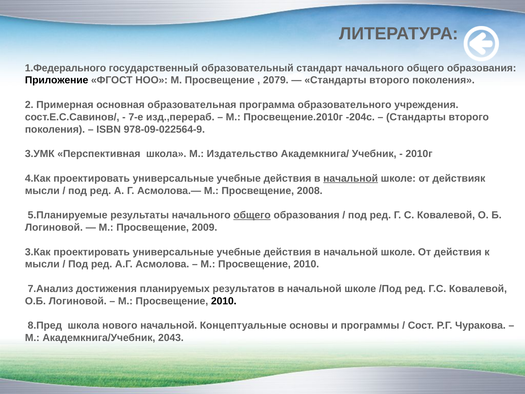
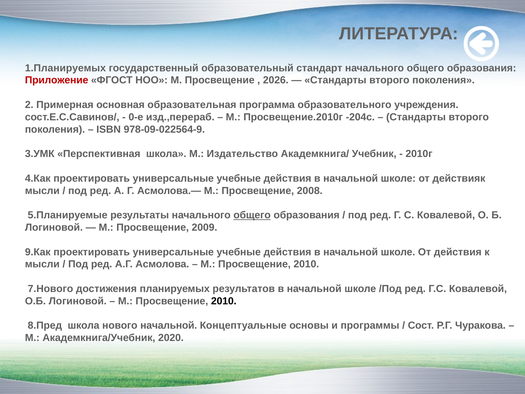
1.Федерального: 1.Федерального -> 1.Планируемых (65, 68)
Приложение colour: black -> red (57, 80)
2079: 2079 -> 2026 (276, 80)
7-е: 7-е -> 0-е (136, 117)
начальной underline: present -> none (351, 178)
3.Как: 3.Как -> 9.Как (38, 252)
7.Анализ: 7.Анализ -> 7.Нового (50, 289)
2043: 2043 -> 2020 (171, 338)
